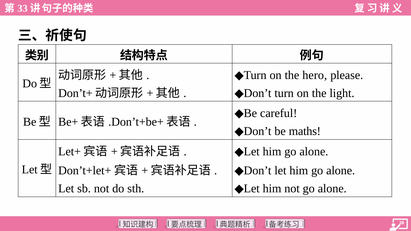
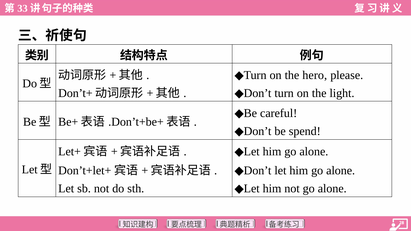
maths: maths -> spend (305, 131)
